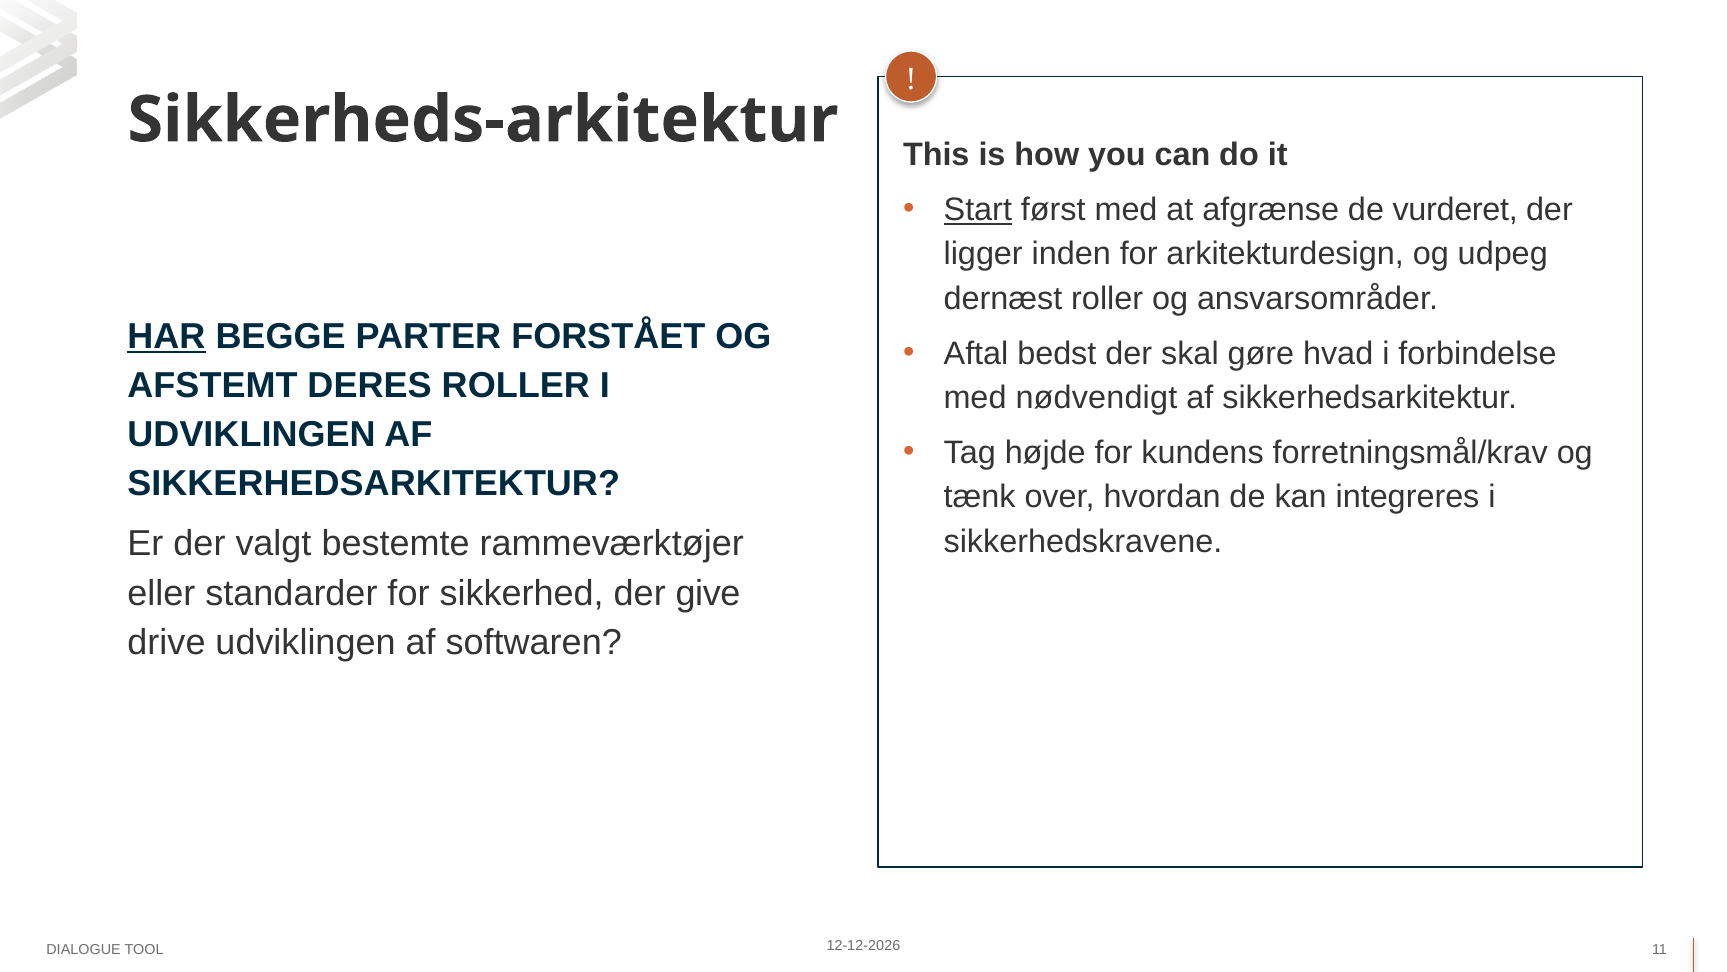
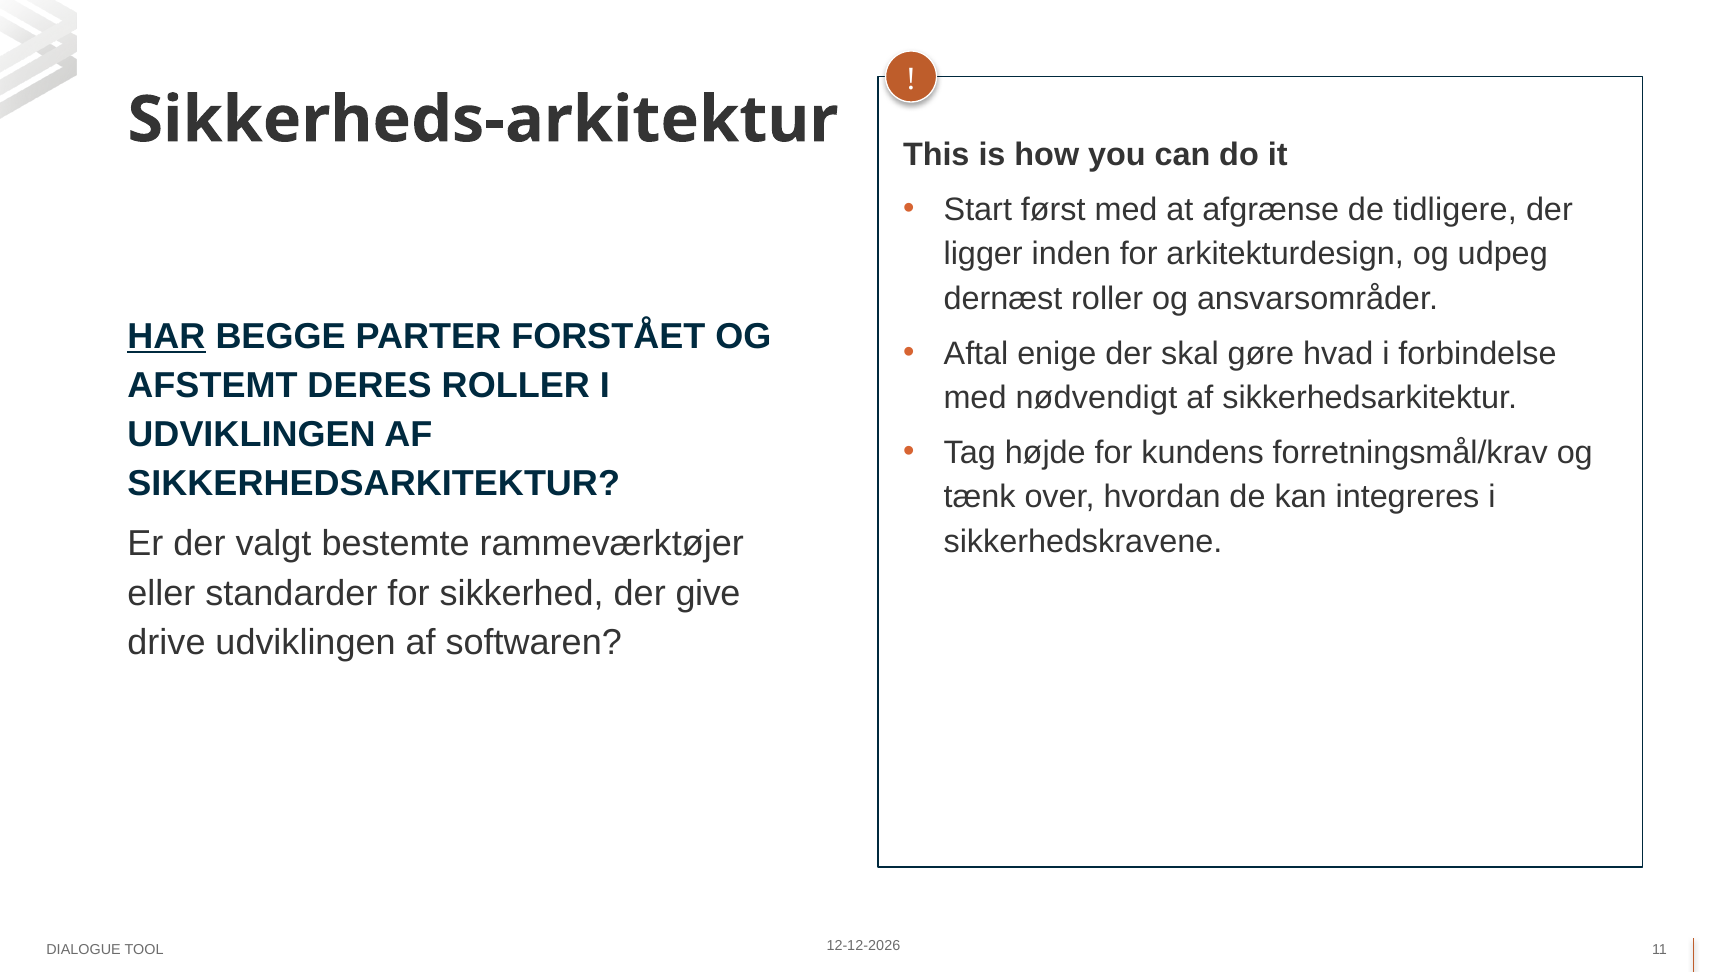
Start underline: present -> none (978, 210)
vurderet: vurderet -> tidligere (1455, 210)
bedst: bedst -> enige (1057, 353)
